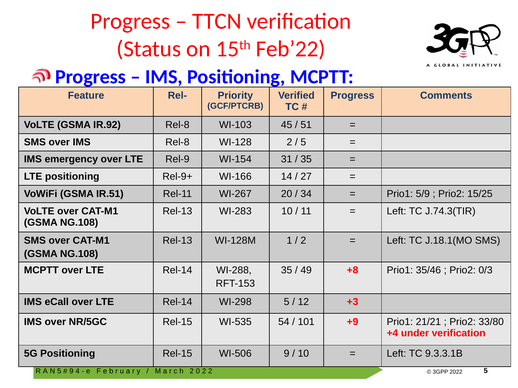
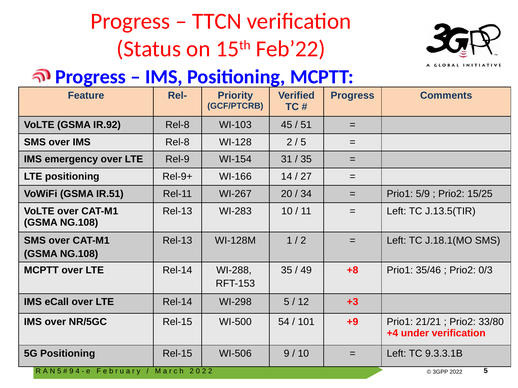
J.74.3(TIR: J.74.3(TIR -> J.13.5(TIR (450, 211)
WI-535: WI-535 -> WI-500 (235, 322)
